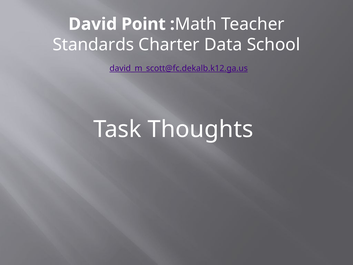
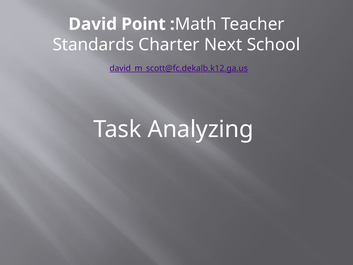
Data: Data -> Next (223, 45)
Thoughts: Thoughts -> Analyzing (201, 129)
